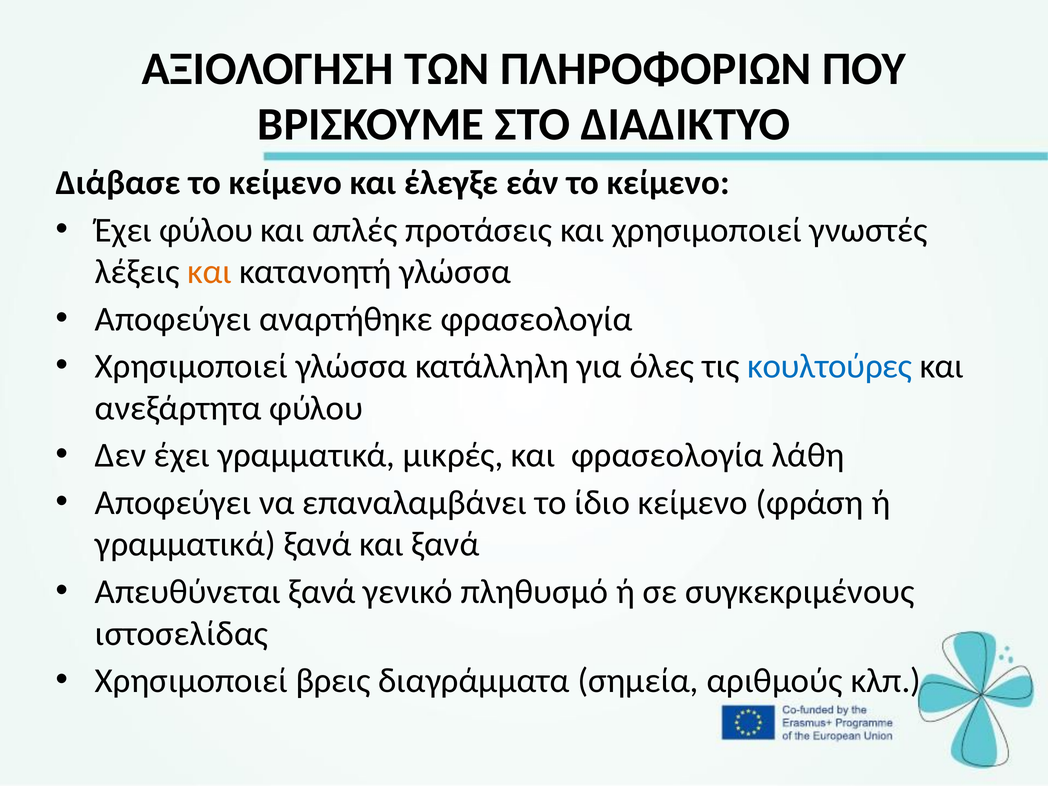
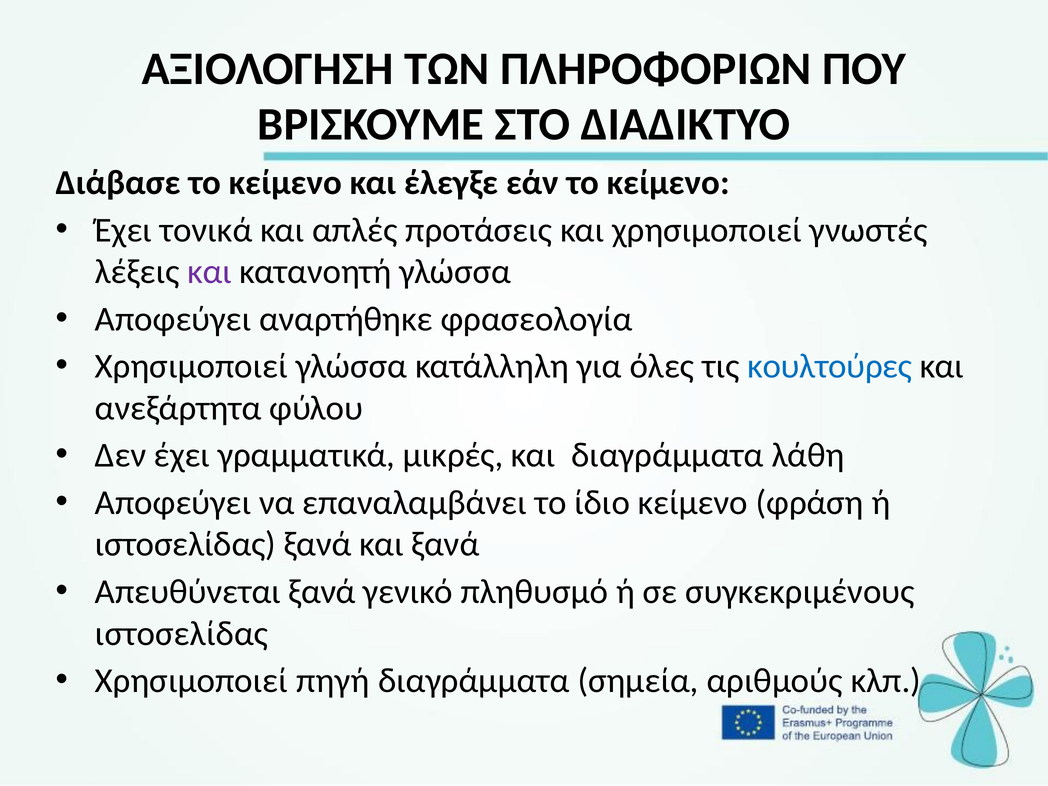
Έχει φύλου: φύλου -> τονικά (206, 230)
και colour: orange -> purple (210, 272)
και φρασεολογία: φρασεολογία -> διαγράμματα (667, 455)
γραμματικά: γραμματικά -> ιστοσελίδας (185, 544)
βρεις: βρεις -> πηγή (333, 681)
